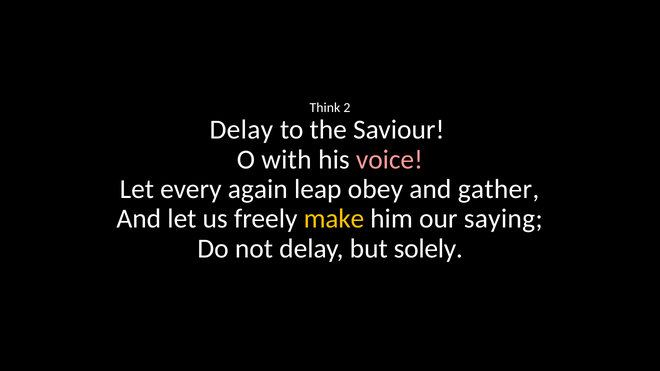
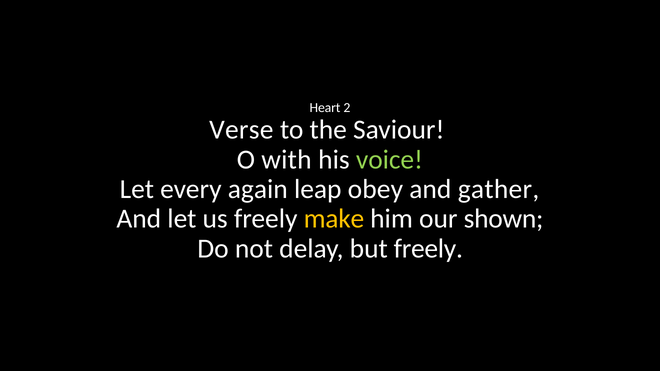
Think: Think -> Heart (325, 108)
Delay: Delay -> Verse (241, 130)
voice colour: pink -> light green (389, 160)
saying: saying -> shown (504, 219)
but solely: solely -> freely (428, 249)
